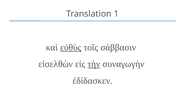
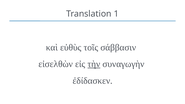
εὐθὺς underline: present -> none (71, 47)
